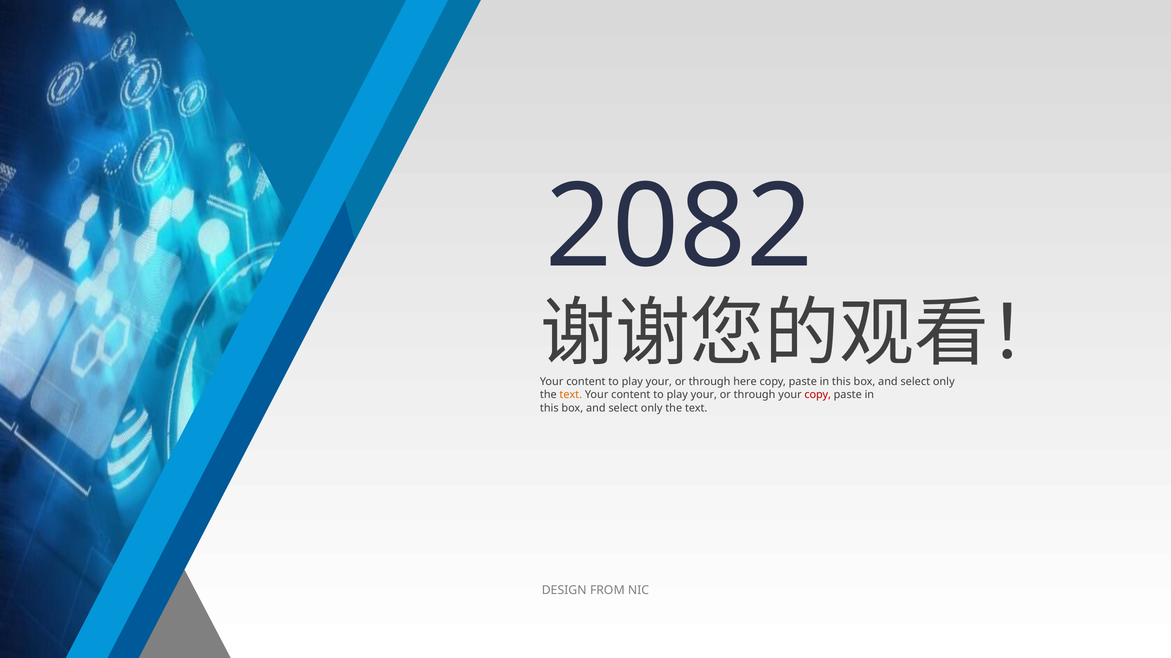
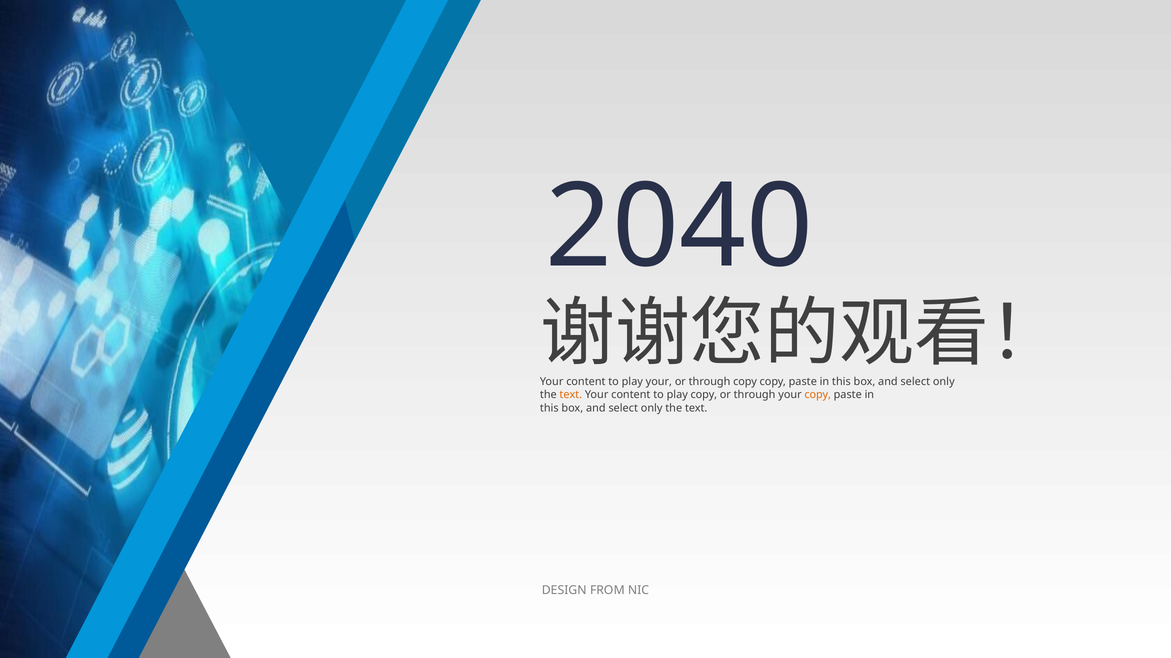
2082: 2082 -> 2040 (679, 227)
through here: here -> copy (745, 382)
your: your -> copy (704, 395)
copy colour: red -> orange (818, 395)
